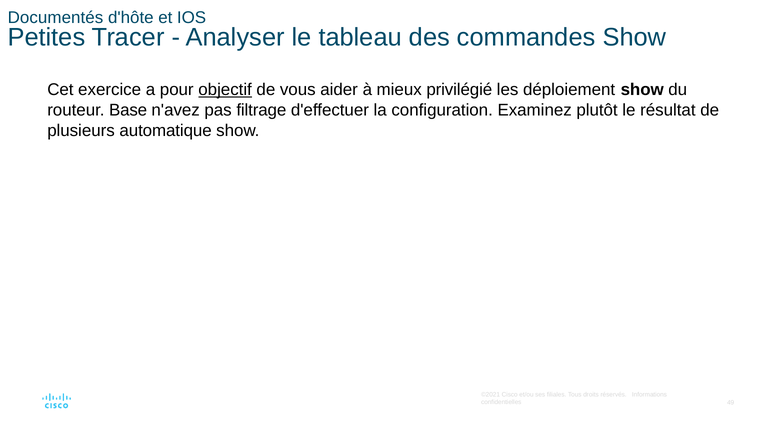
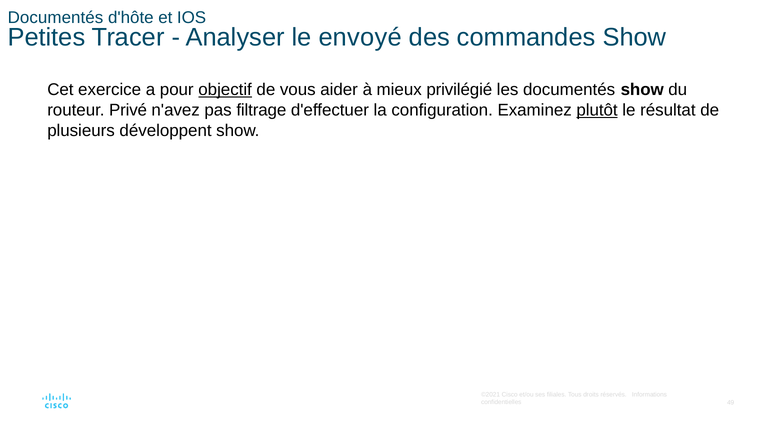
tableau: tableau -> envoyé (360, 38)
les déploiement: déploiement -> documentés (569, 90)
Base: Base -> Privé (128, 110)
plutôt underline: none -> present (597, 110)
automatique: automatique -> développent (166, 131)
